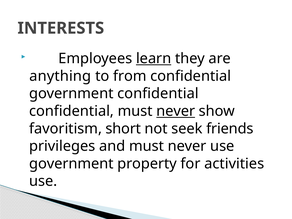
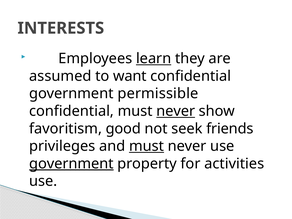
anything: anything -> assumed (60, 76)
from: from -> want (130, 76)
government confidential: confidential -> permissible (158, 94)
short: short -> good (123, 129)
must underline: none -> present (146, 146)
government underline: none -> present (71, 164)
